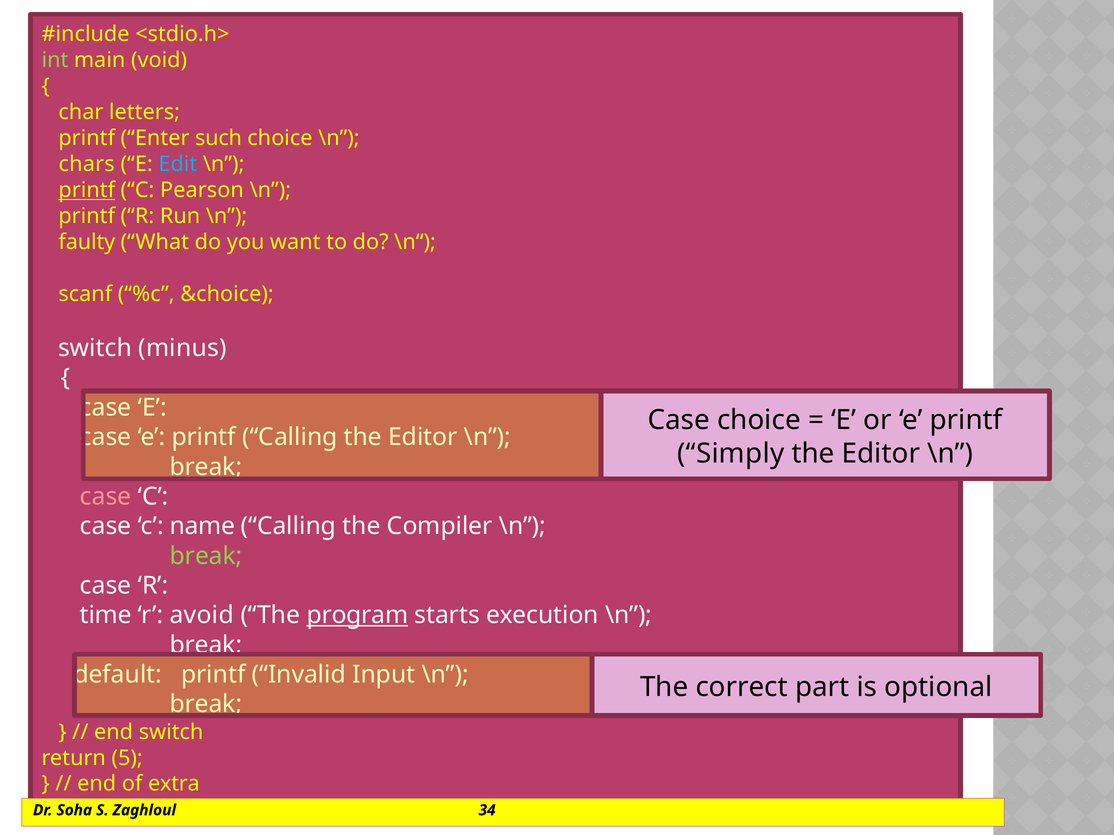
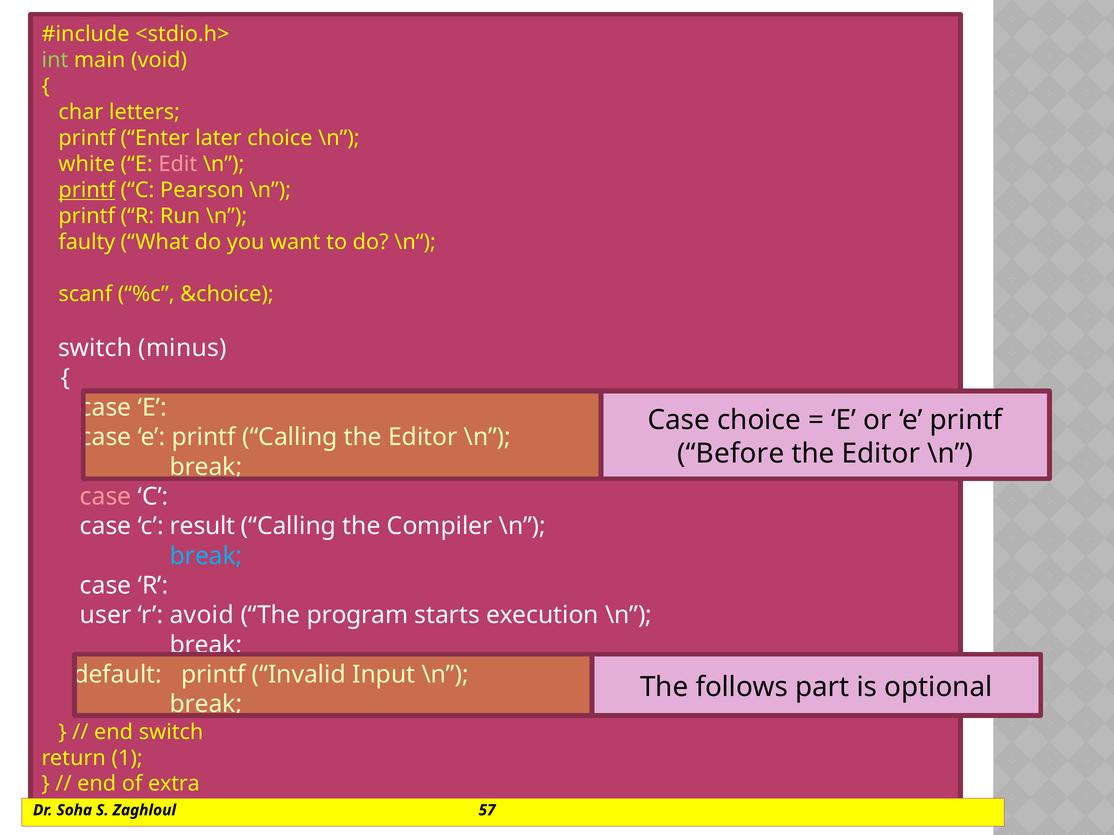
such: such -> later (218, 138)
chars: chars -> white (87, 164)
Edit colour: light blue -> pink (178, 164)
Simply: Simply -> Before (731, 454)
name: name -> result (203, 527)
break colour: light green -> light blue (206, 556)
time: time -> user (106, 616)
program underline: present -> none (357, 616)
correct: correct -> follows (742, 687)
5: 5 -> 1 (127, 758)
34: 34 -> 57 (487, 811)
